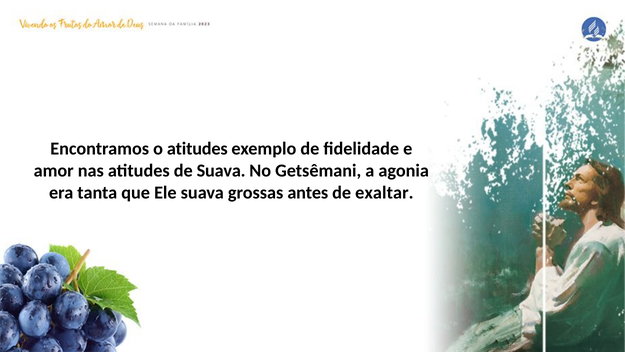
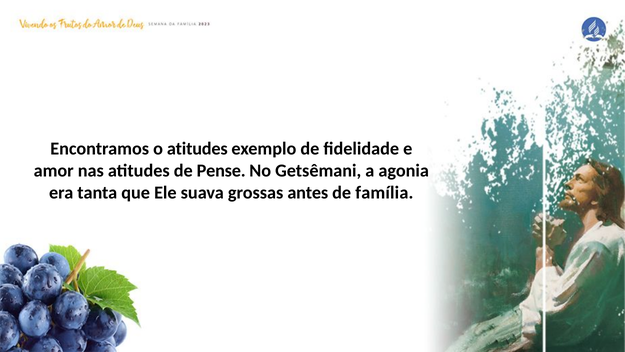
de Suava: Suava -> Pense (221, 170)
exaltar: exaltar -> família (384, 192)
